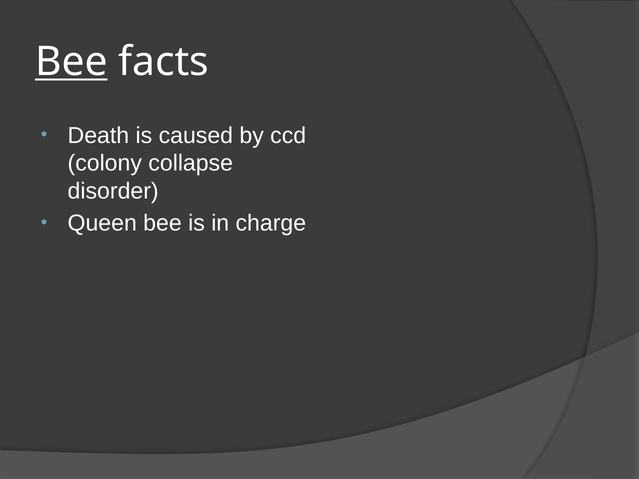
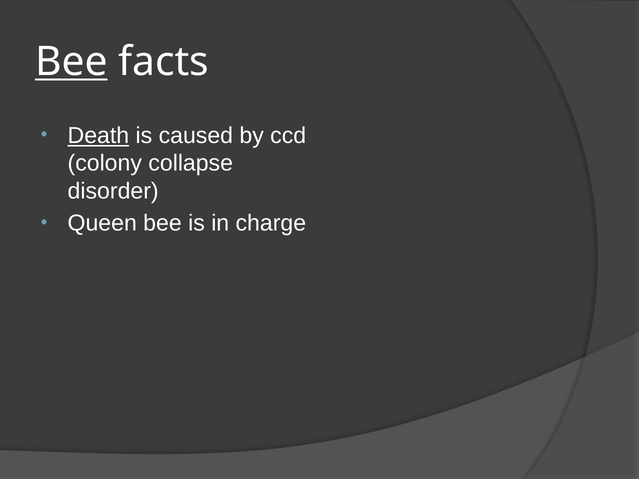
Death underline: none -> present (98, 136)
